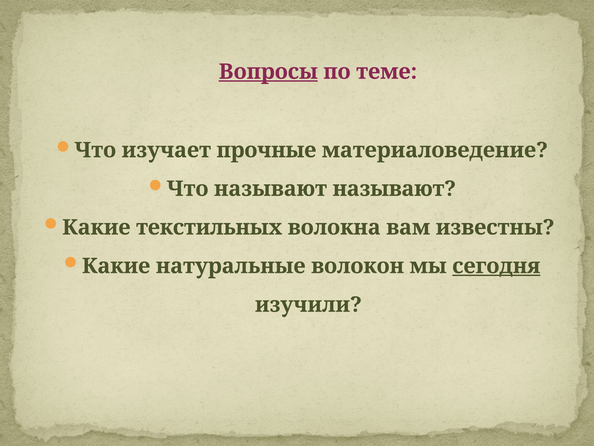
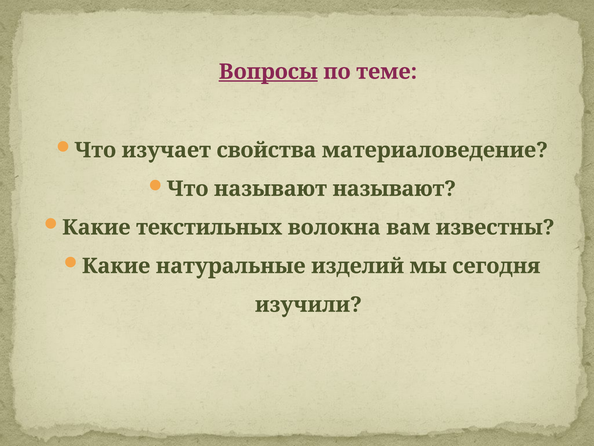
прочные: прочные -> свойства (266, 150)
волокон: волокон -> изделий (358, 266)
сегодня underline: present -> none (496, 266)
